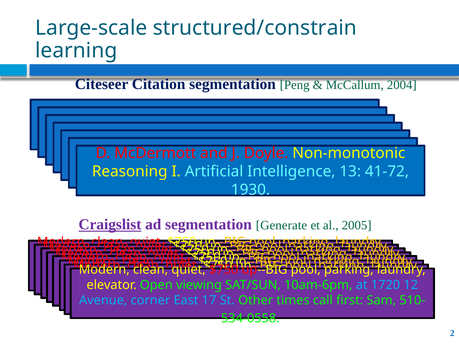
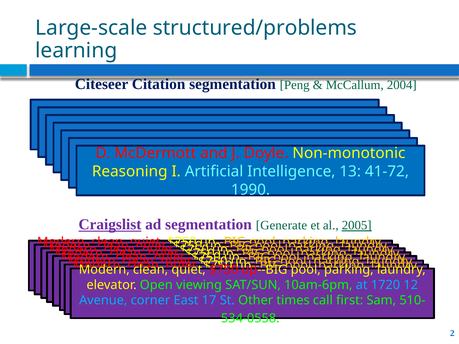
structured/constrain: structured/constrain -> structured/problems (255, 28)
1930: 1930 -> 1990 (250, 190)
2005 underline: none -> present (357, 225)
